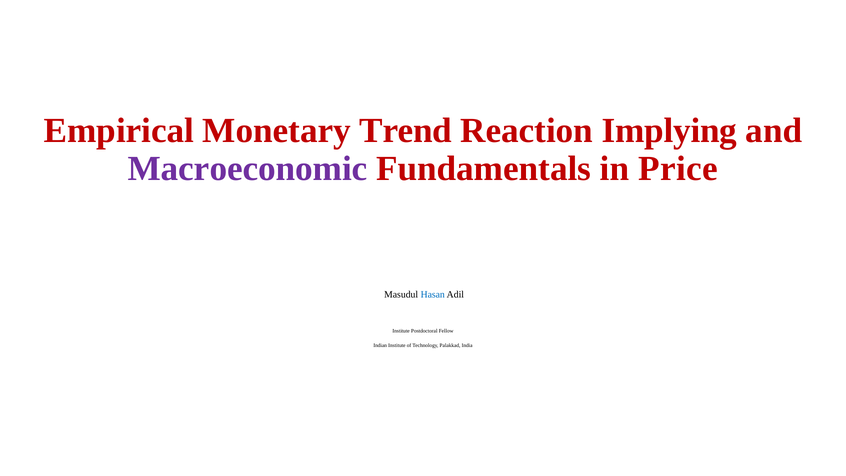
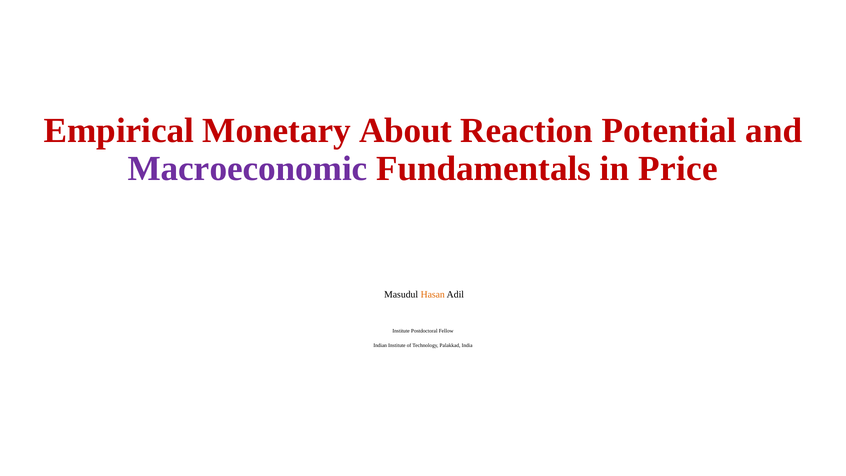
Trend: Trend -> About (406, 131)
Implying: Implying -> Potential (669, 131)
Hasan colour: blue -> orange (433, 295)
